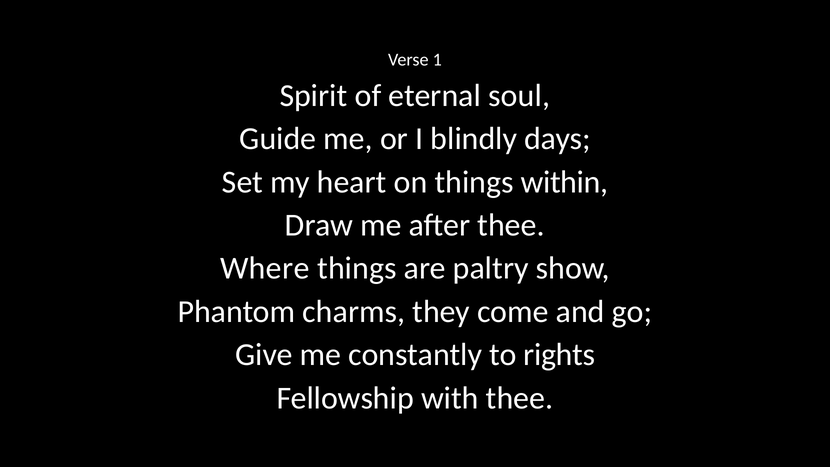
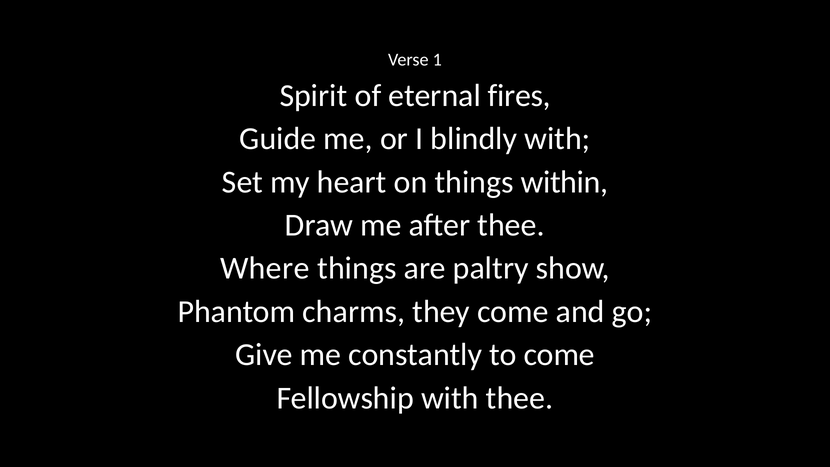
soul: soul -> fires (519, 96)
blindly days: days -> with (557, 139)
to rights: rights -> come (559, 355)
